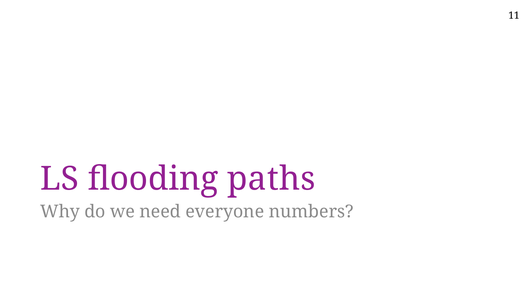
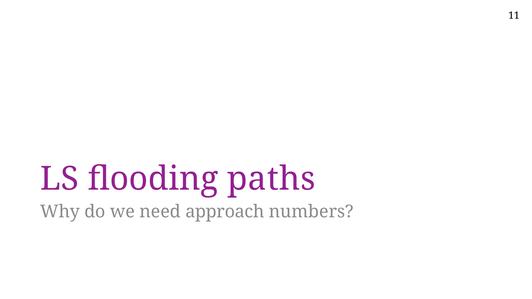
everyone: everyone -> approach (225, 212)
